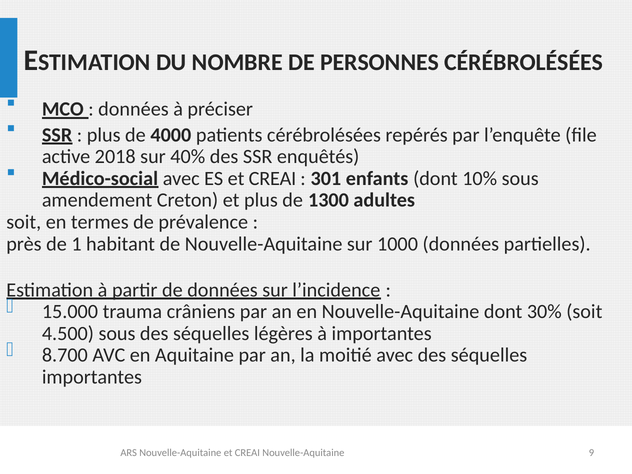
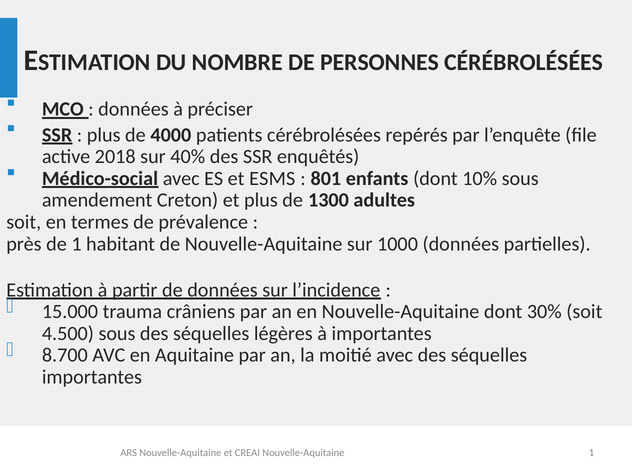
ES et CREAI: CREAI -> ESMS (272, 179)
301: 301 -> 801 (326, 179)
Nouvelle-Aquitaine 9: 9 -> 1 (591, 453)
